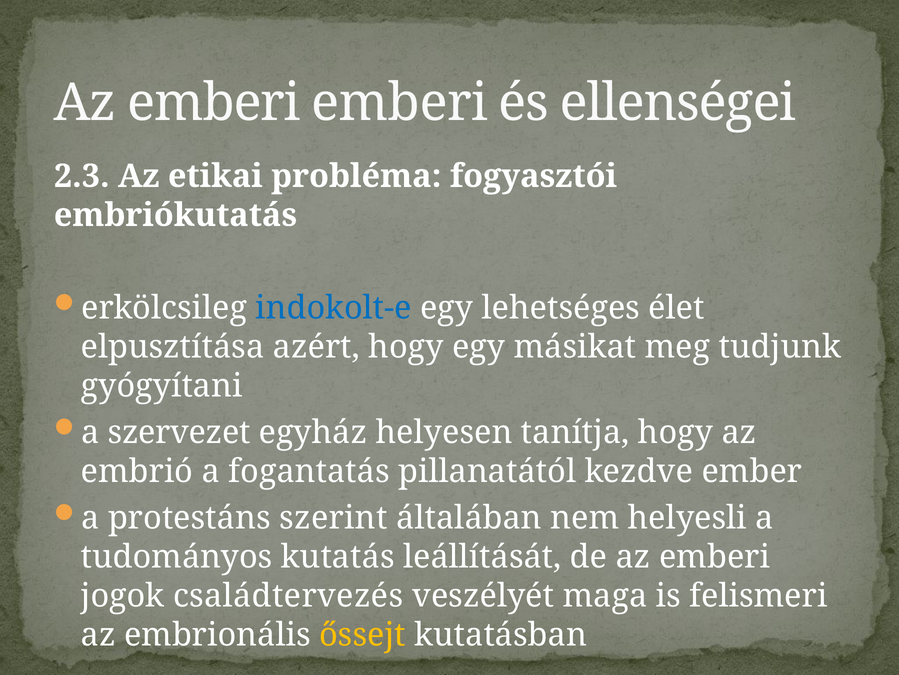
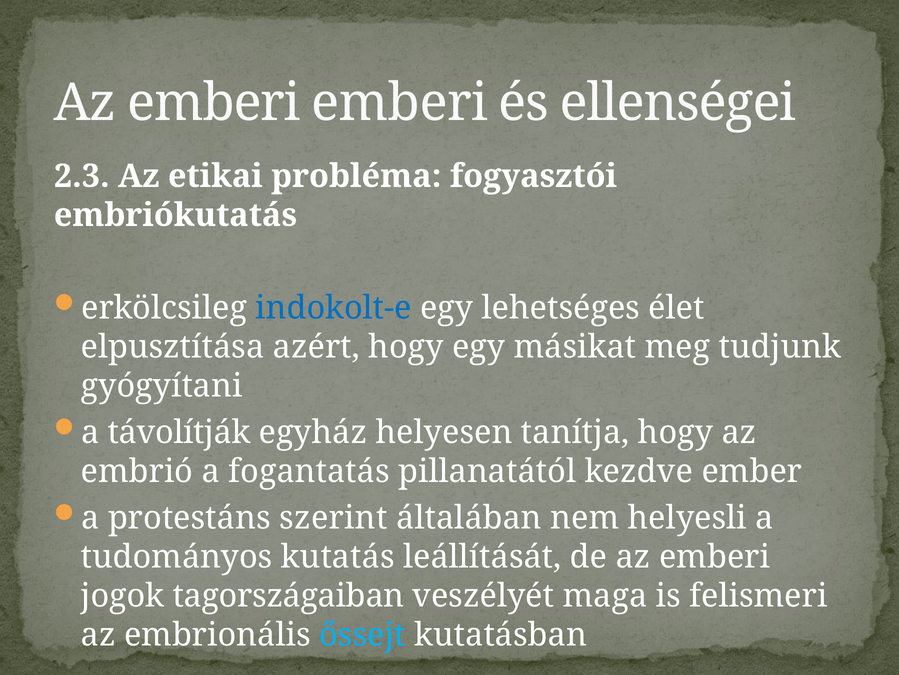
szervezet: szervezet -> távolítják (179, 432)
családtervezés: családtervezés -> tagországaiban (289, 595)
őssejt colour: yellow -> light blue (362, 634)
